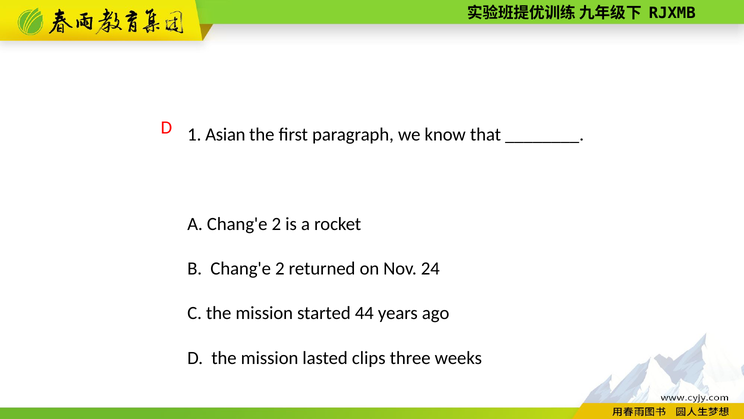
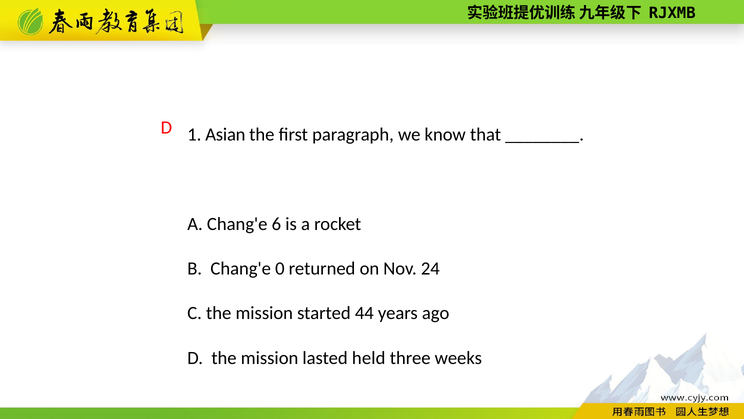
A Chang'e 2: 2 -> 6 (276, 224)
B Chang'e 2: 2 -> 0 (280, 268)
clips: clips -> held (369, 358)
